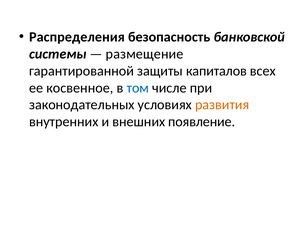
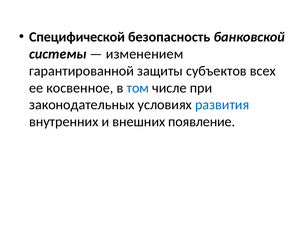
Распределения: Распределения -> Специфической (77, 37)
размещение: размещение -> изменением (145, 54)
капиталов: капиталов -> субъектов (216, 71)
развития colour: orange -> blue (222, 105)
